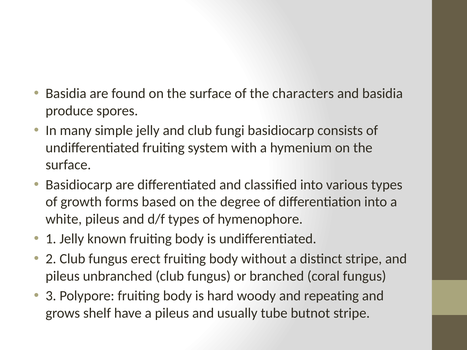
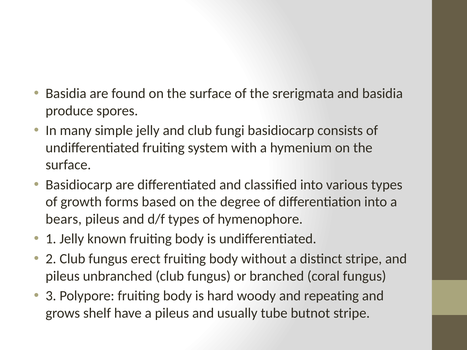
characters: characters -> srerigmata (303, 94)
white: white -> bears (64, 219)
